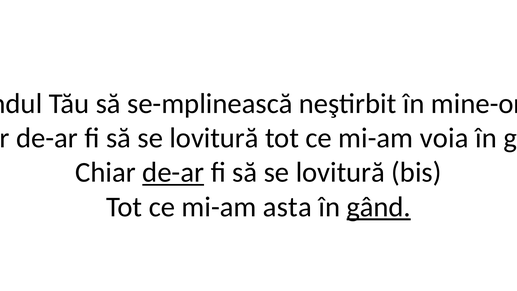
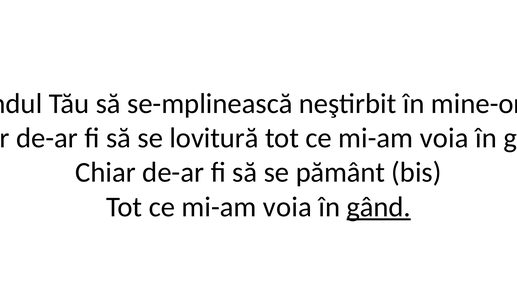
de-ar underline: present -> none (173, 172)
lovitură: lovitură -> pământ (340, 172)
asta: asta -> voia (287, 207)
